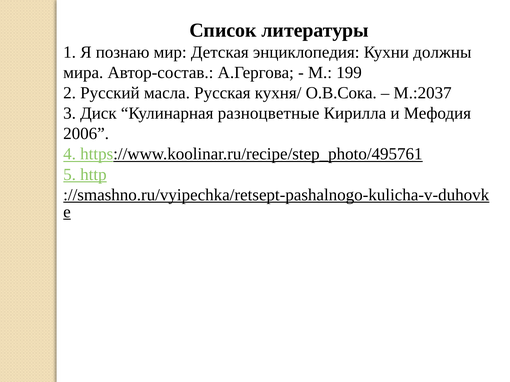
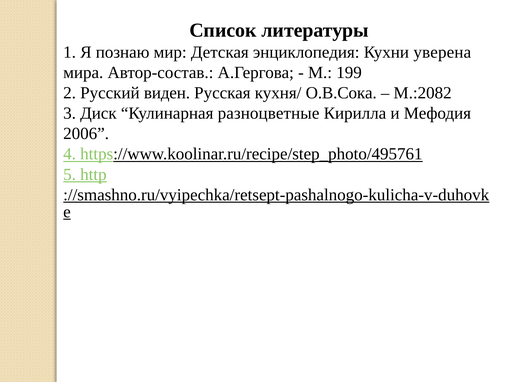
должны: должны -> уверена (442, 52)
масла: масла -> виден (167, 93)
М.:2037: М.:2037 -> М.:2082 (423, 93)
